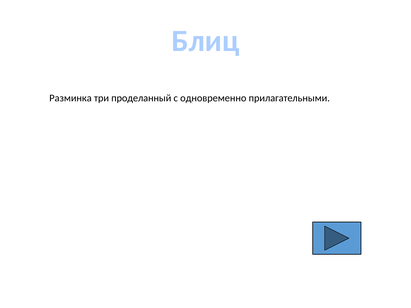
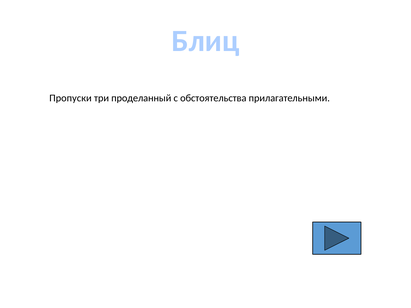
Разминка: Разминка -> Пропуски (70, 98)
одновременно: одновременно -> обстоятельства (213, 98)
